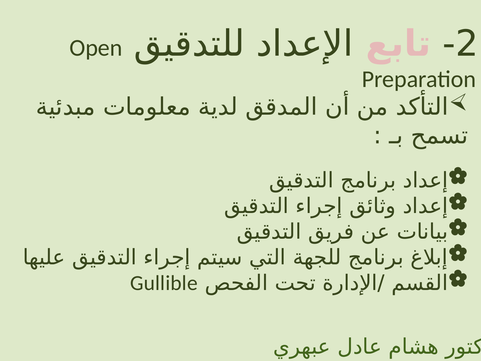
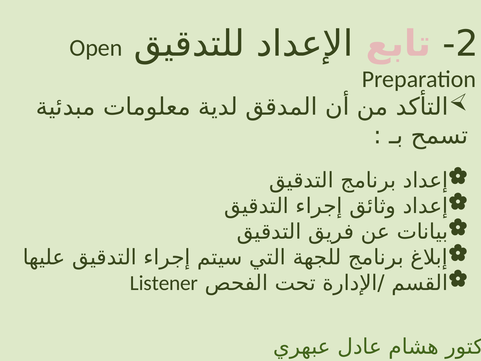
Gullible: Gullible -> Listener (164, 283)
